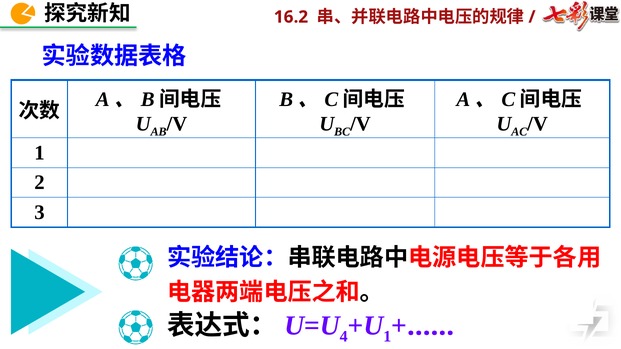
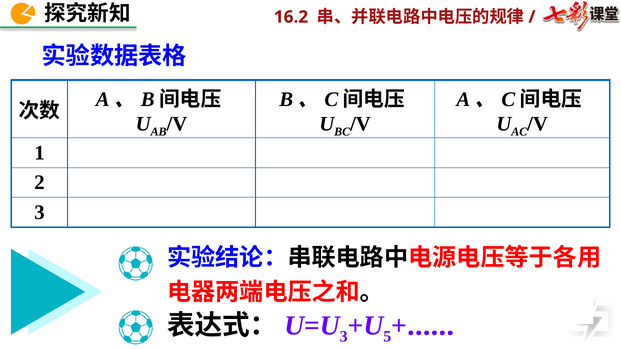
4: 4 -> 3 (344, 337)
1: 1 -> 5 (387, 337)
